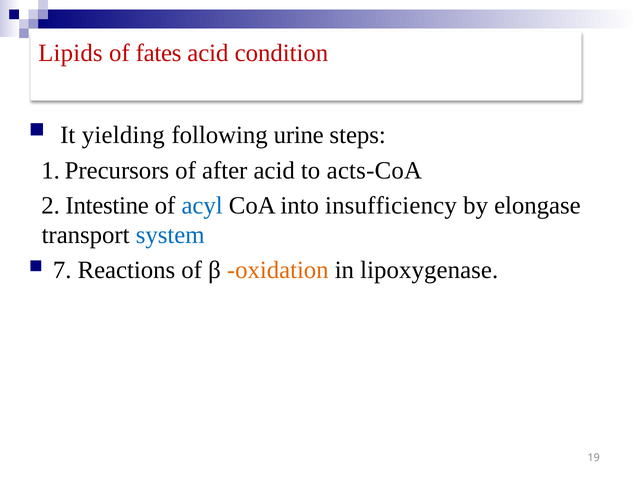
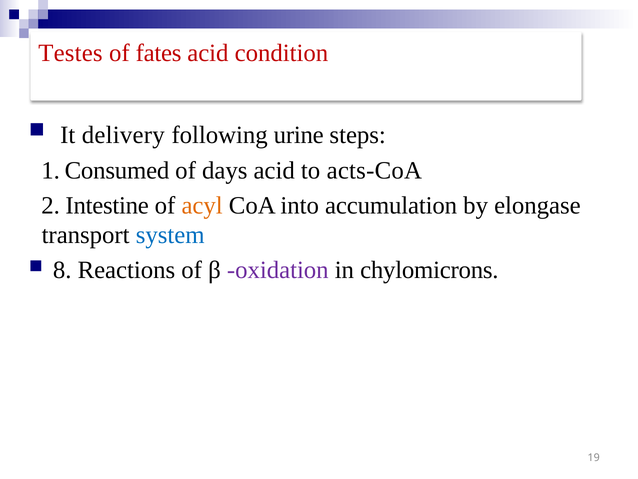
Lipids: Lipids -> Testes (70, 53)
yielding: yielding -> delivery (123, 135)
Precursors: Precursors -> Consumed (117, 170)
after: after -> days (225, 170)
acyl colour: blue -> orange (202, 205)
insufficiency: insufficiency -> accumulation (391, 205)
7: 7 -> 8 (62, 270)
oxidation colour: orange -> purple (278, 270)
lipoxygenase: lipoxygenase -> chylomicrons (429, 270)
